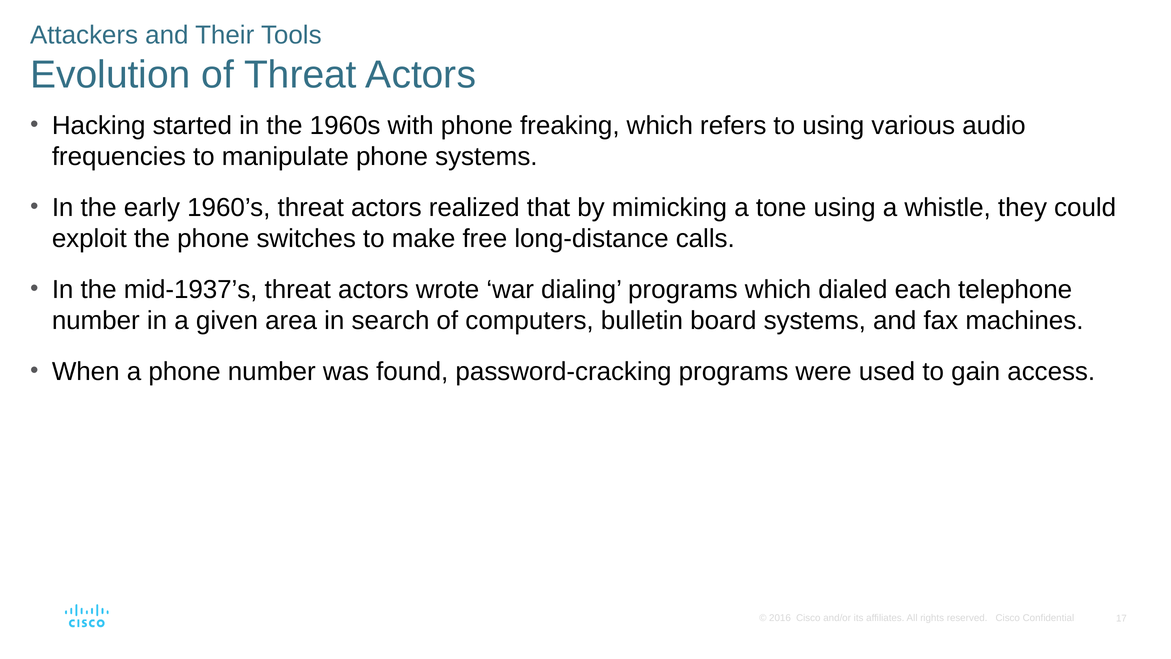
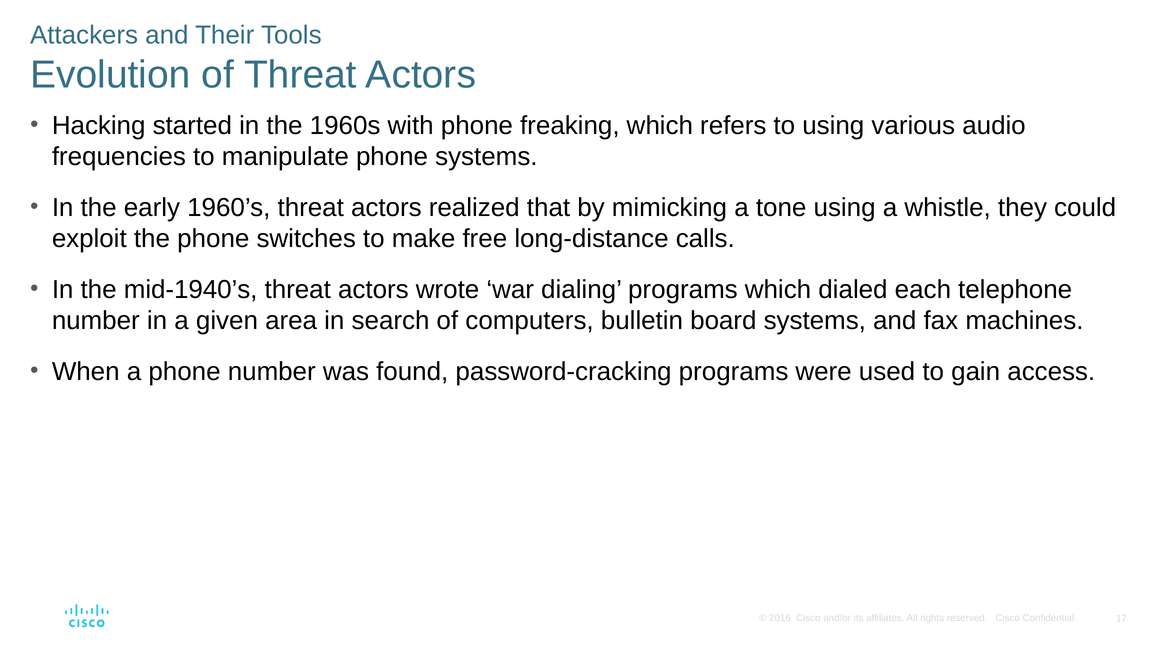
mid-1937’s: mid-1937’s -> mid-1940’s (191, 290)
